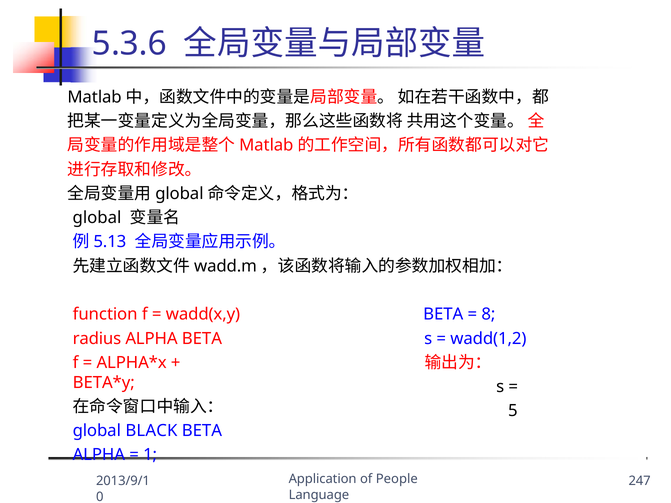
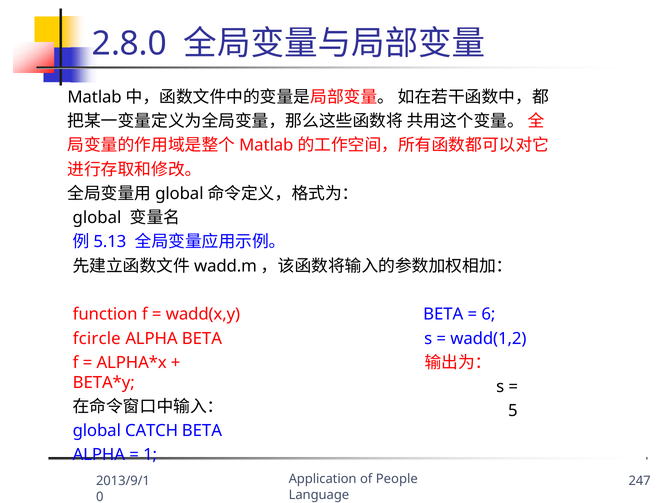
5.3.6: 5.3.6 -> 2.8.0 (129, 44)
8: 8 -> 6 (488, 315)
radius: radius -> fcircle (97, 339)
BLACK: BLACK -> CATCH (152, 431)
